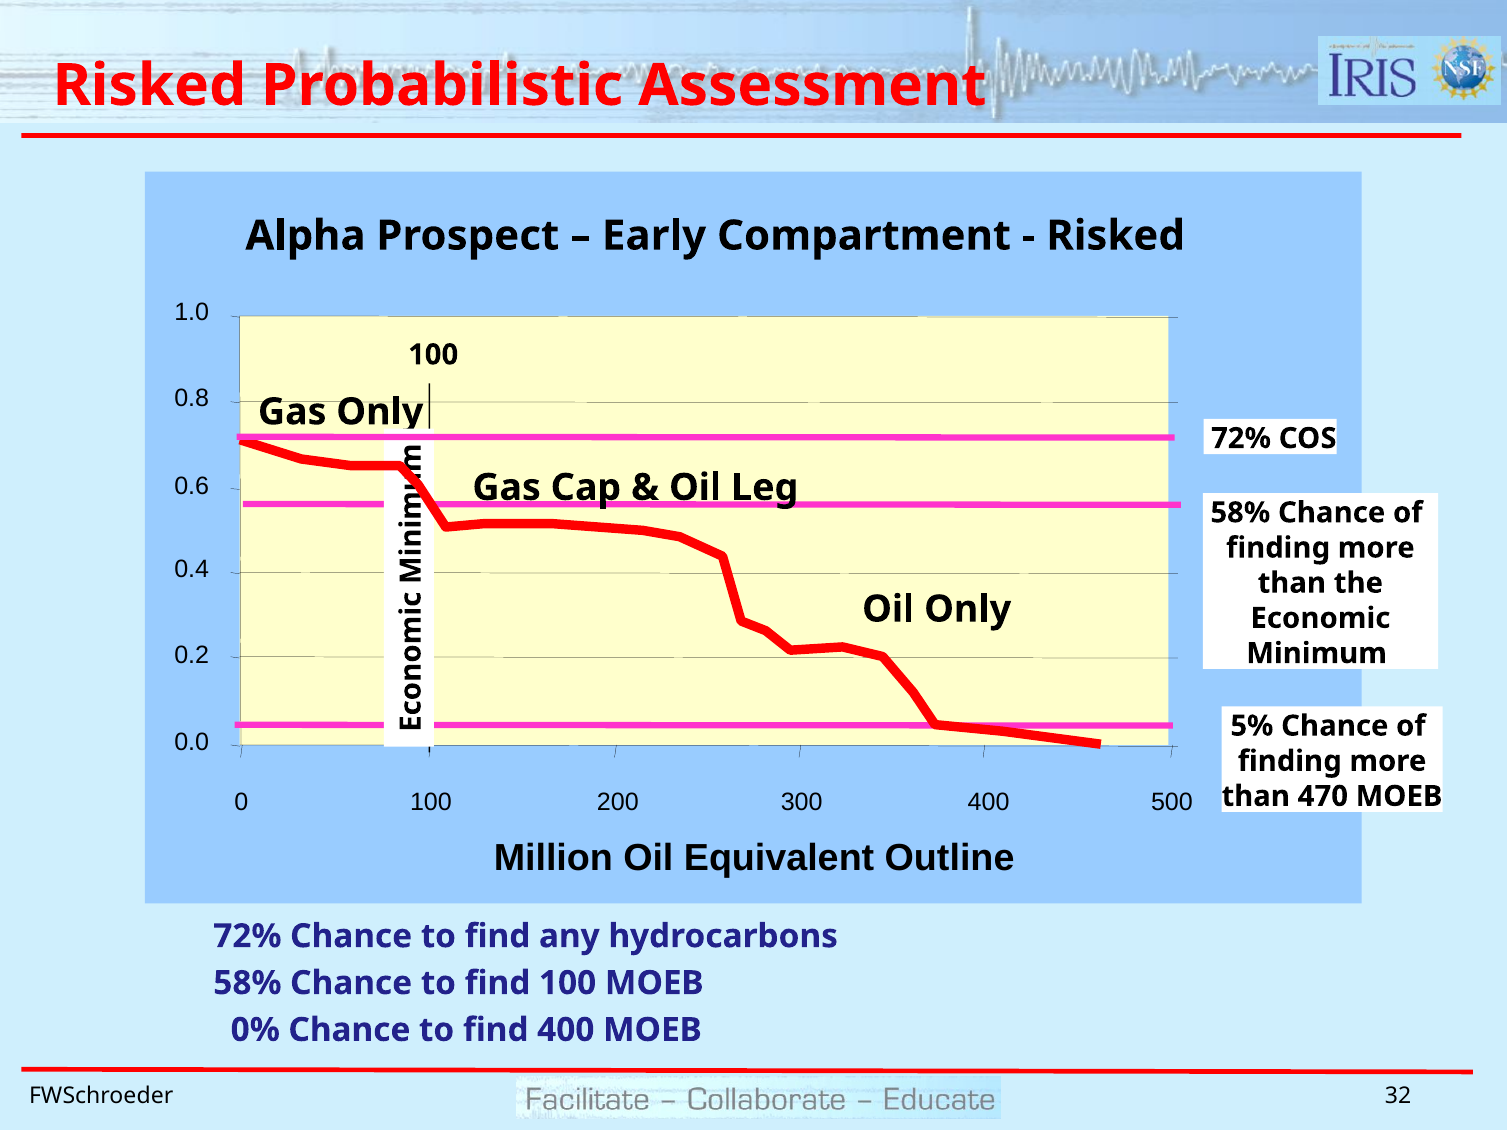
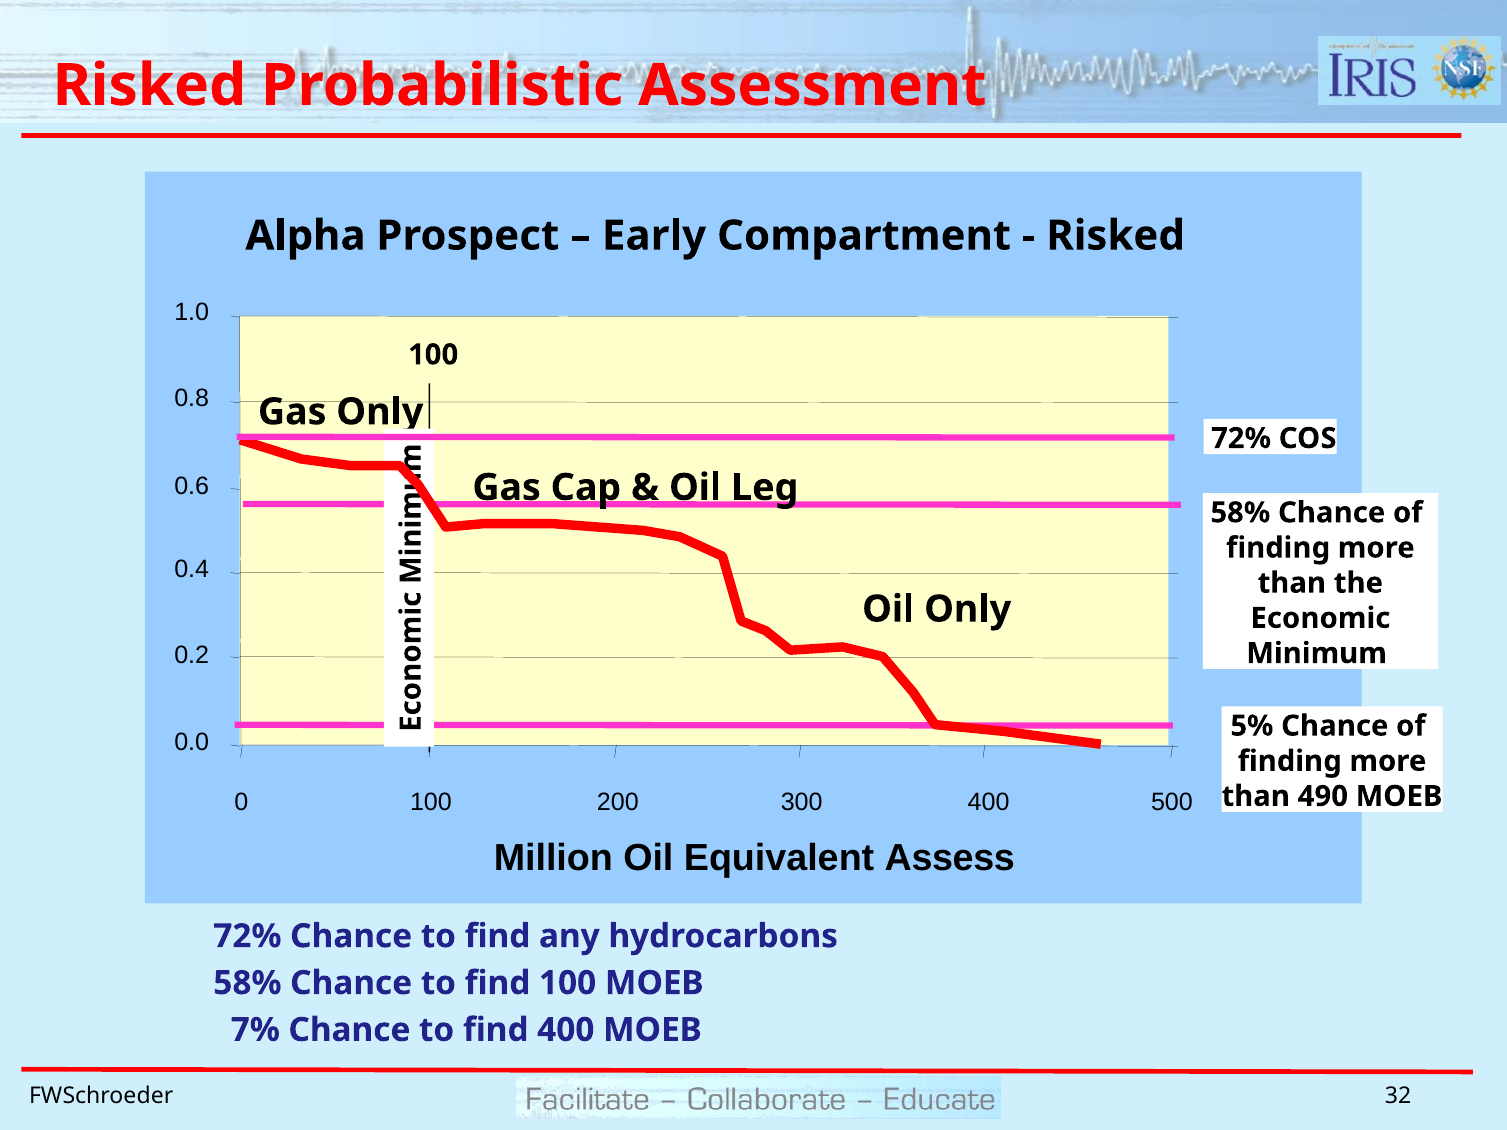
470: 470 -> 490 (1323, 796)
Outline: Outline -> Assess (950, 858)
0%: 0% -> 7% (255, 1030)
